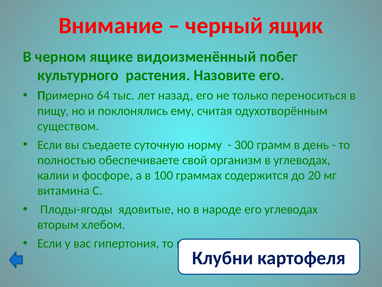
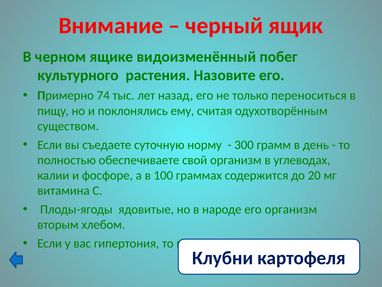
64: 64 -> 74 (103, 95)
его углеводах: углеводах -> организм (291, 209)
